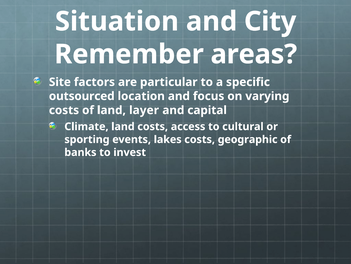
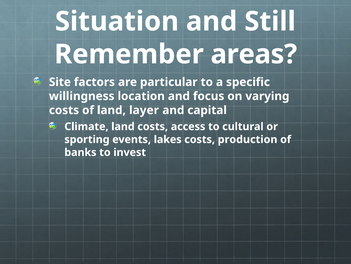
City: City -> Still (270, 21)
outsourced: outsourced -> willingness (82, 96)
geographic: geographic -> production (248, 139)
